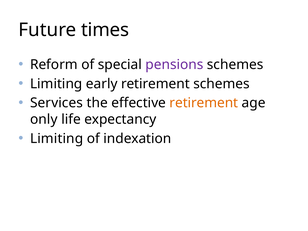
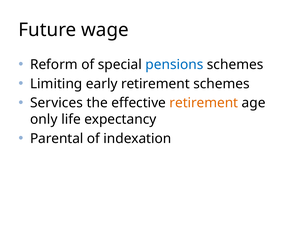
times: times -> wage (105, 30)
pensions colour: purple -> blue (174, 65)
Limiting: Limiting -> Parental (57, 139)
